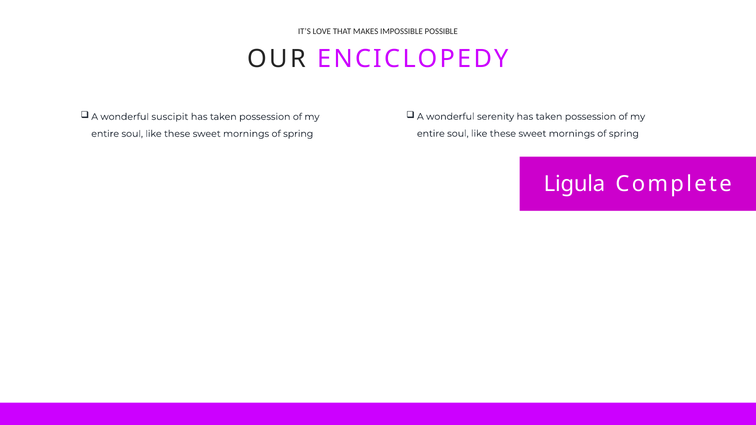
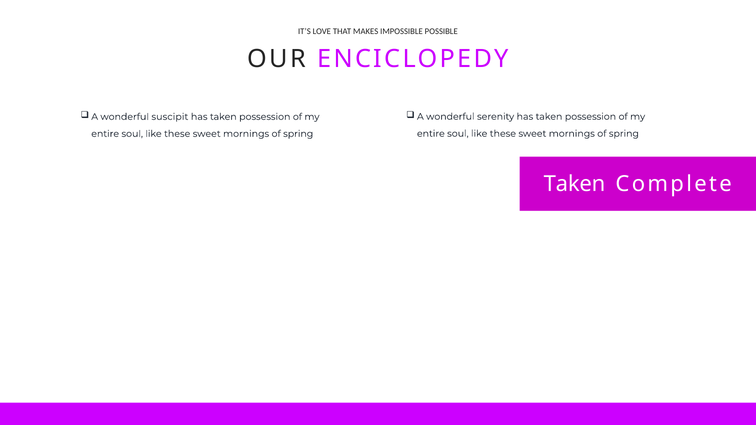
Ligula: Ligula -> Taken (574, 184)
